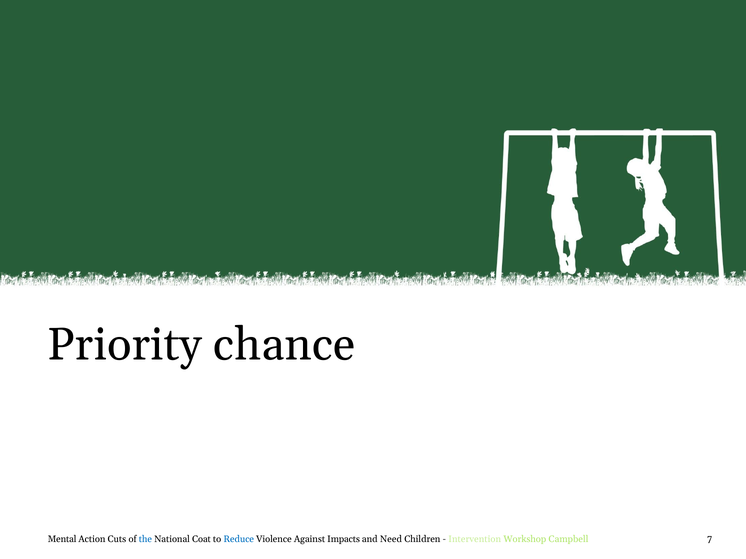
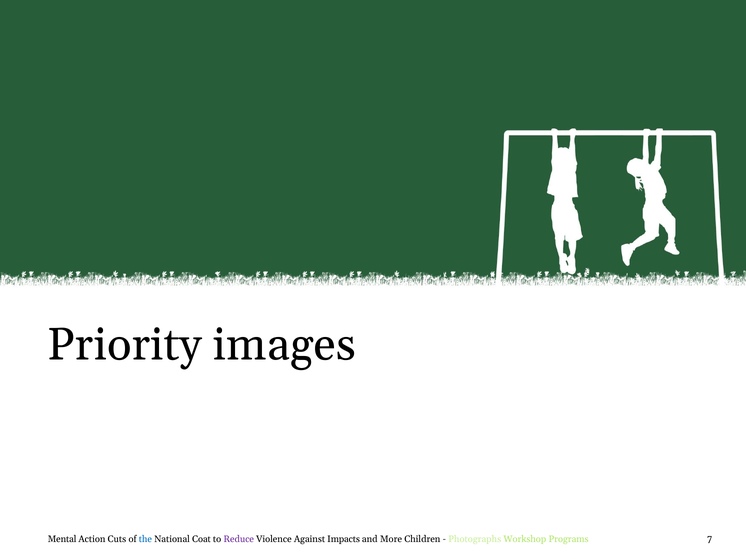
chance: chance -> images (284, 345)
Reduce colour: blue -> purple (239, 540)
Need: Need -> More (391, 540)
Intervention: Intervention -> Photographs (475, 540)
Campbell: Campbell -> Programs (569, 540)
